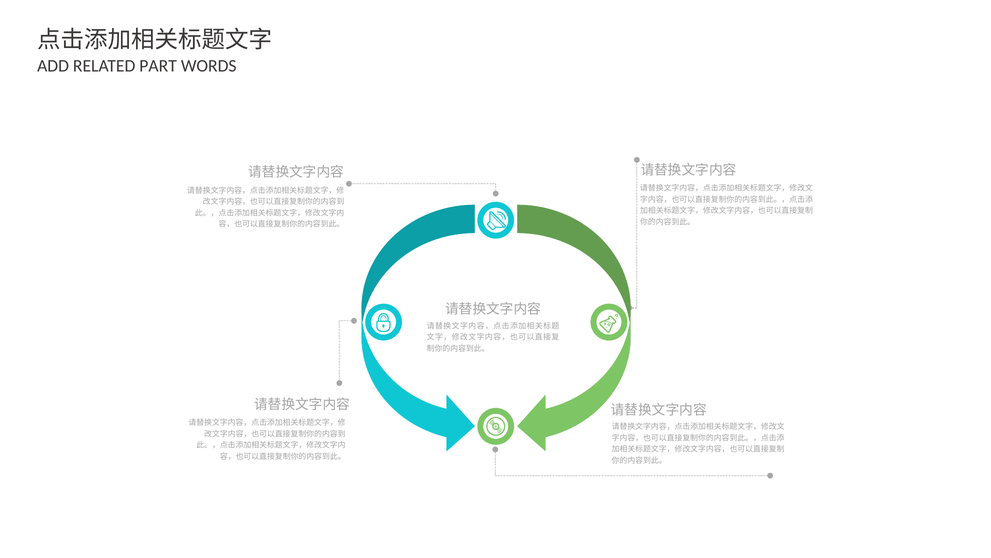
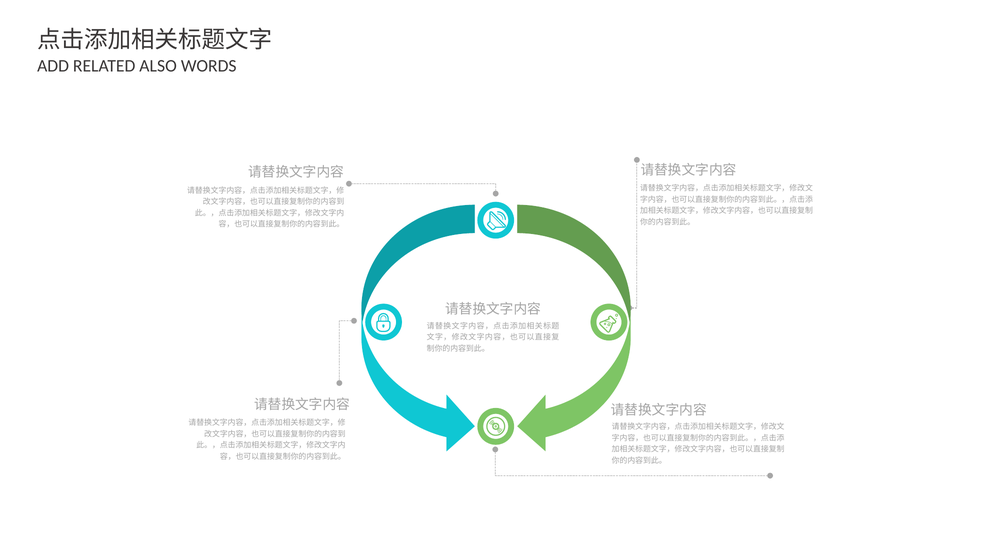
PART: PART -> ALSO (158, 66)
